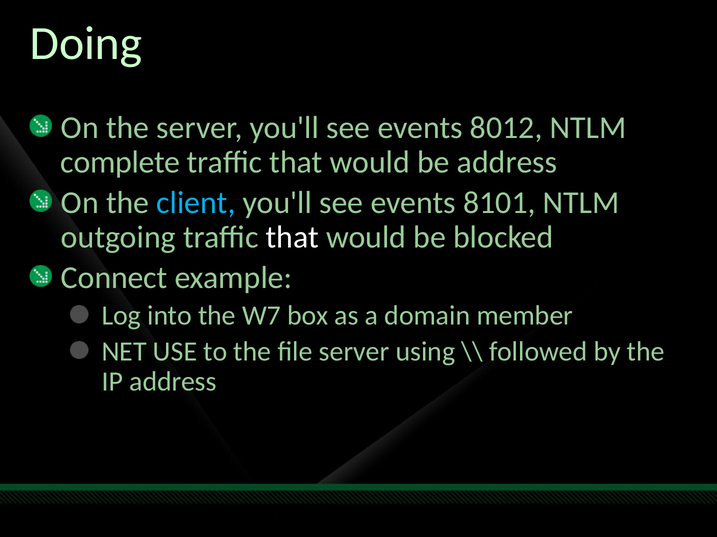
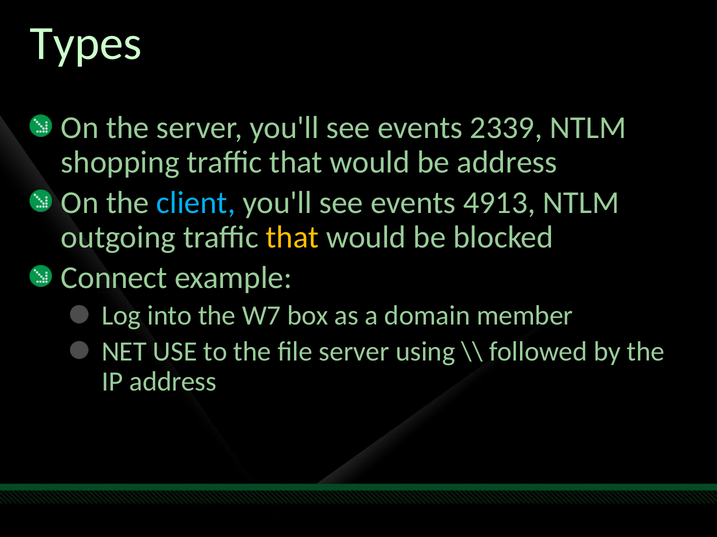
Doing: Doing -> Types (86, 44)
8012: 8012 -> 2339 (506, 128)
complete: complete -> shopping (120, 162)
8101: 8101 -> 4913 (499, 203)
that colour: white -> yellow (292, 238)
